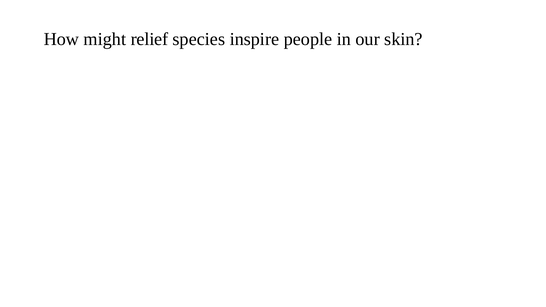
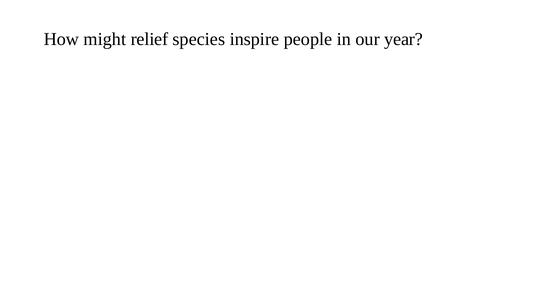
skin: skin -> year (404, 39)
